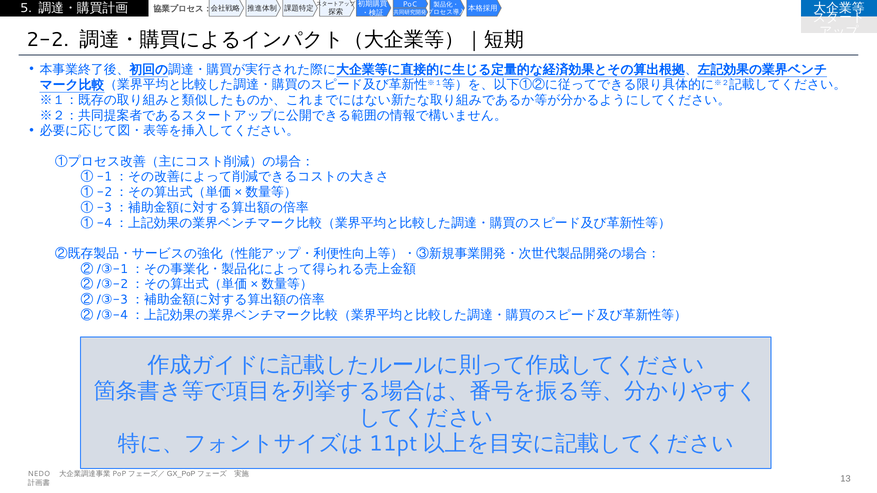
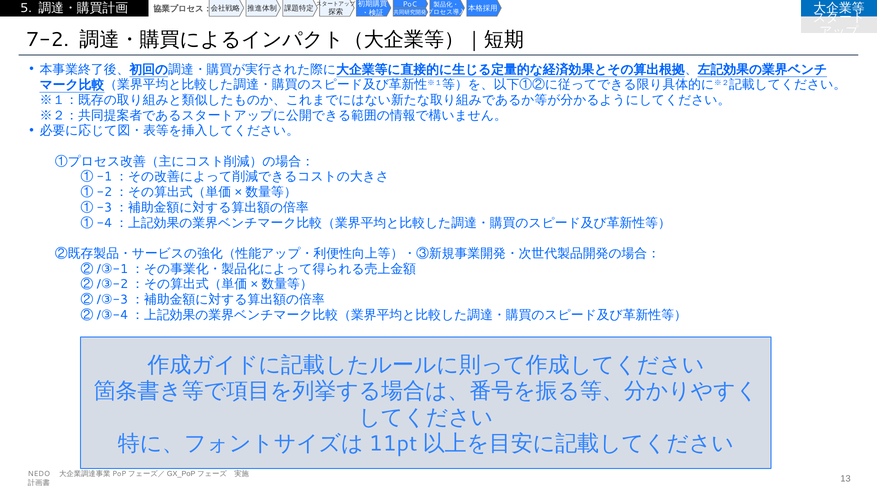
2-2: 2-2 -> 7-2 (48, 40)
